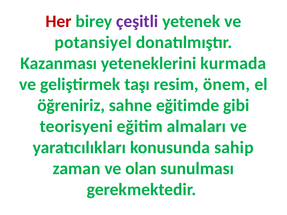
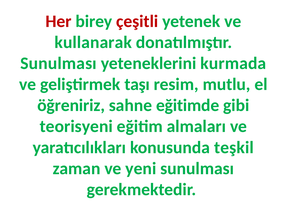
çeşitli colour: purple -> red (137, 21)
potansiyel: potansiyel -> kullanarak (93, 42)
Kazanması: Kazanması -> Sunulması (58, 63)
önem: önem -> mutlu (227, 84)
sahip: sahip -> teşkil (234, 148)
olan: olan -> yeni (141, 169)
